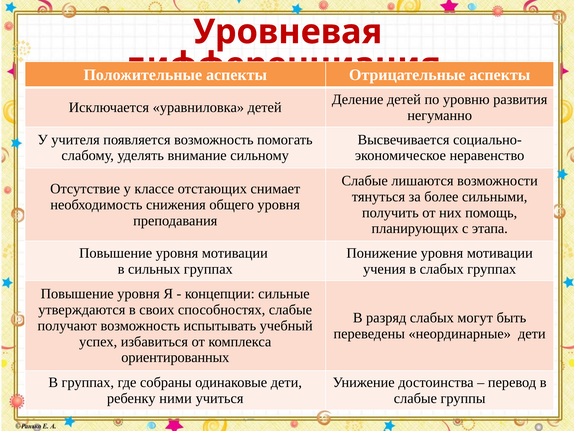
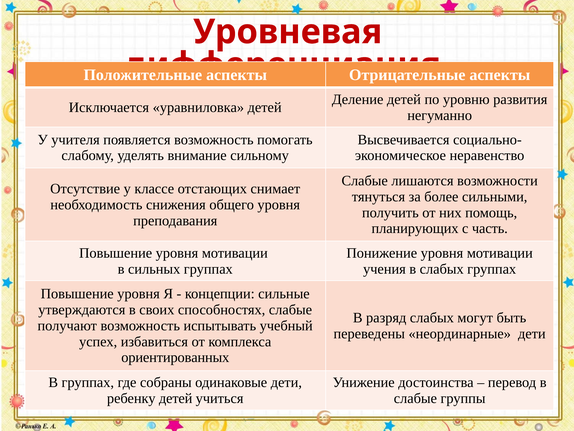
этапа: этапа -> часть (490, 228)
ребенку ними: ними -> детей (176, 398)
